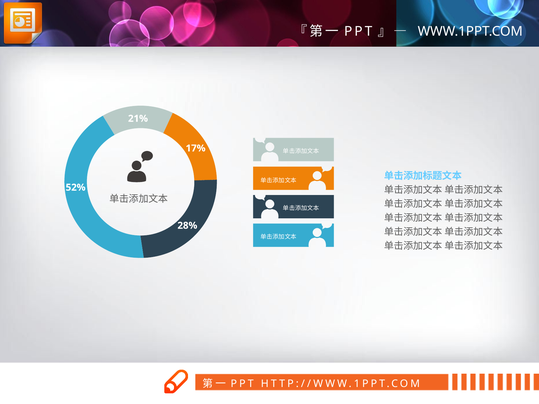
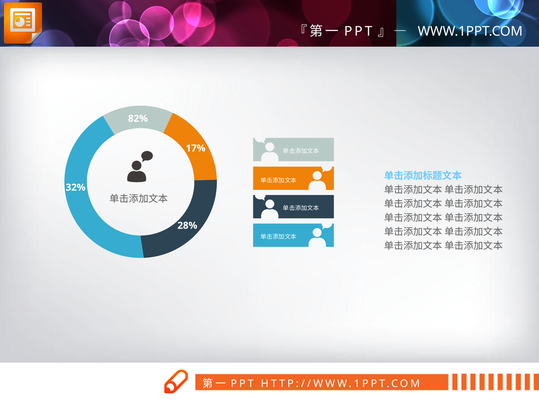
21%: 21% -> 82% (138, 119)
52%: 52% -> 32% (76, 188)
